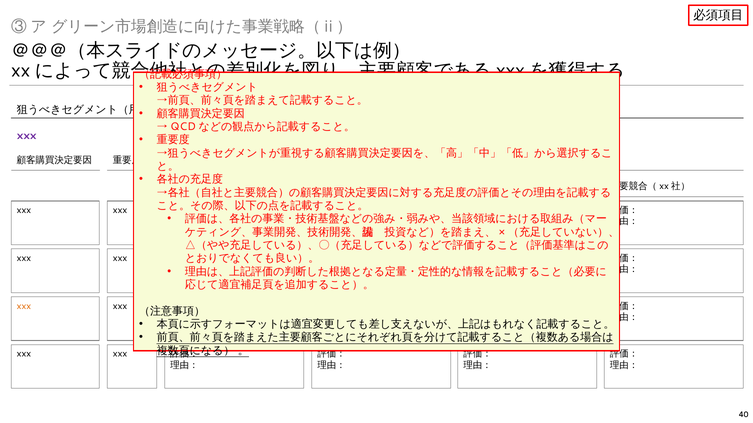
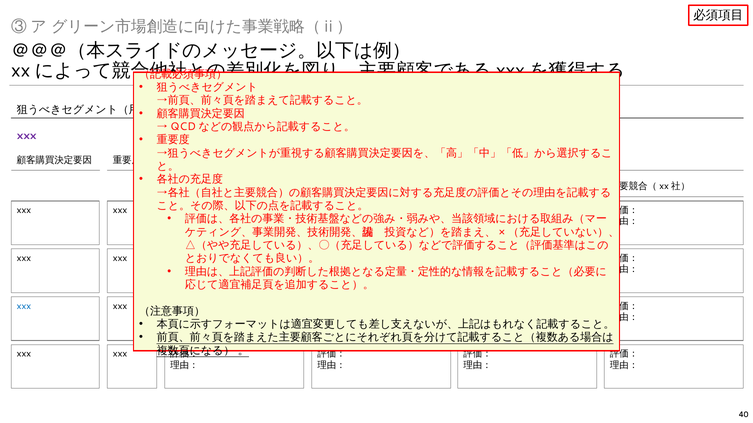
xxx colour: orange -> blue (24, 306)
